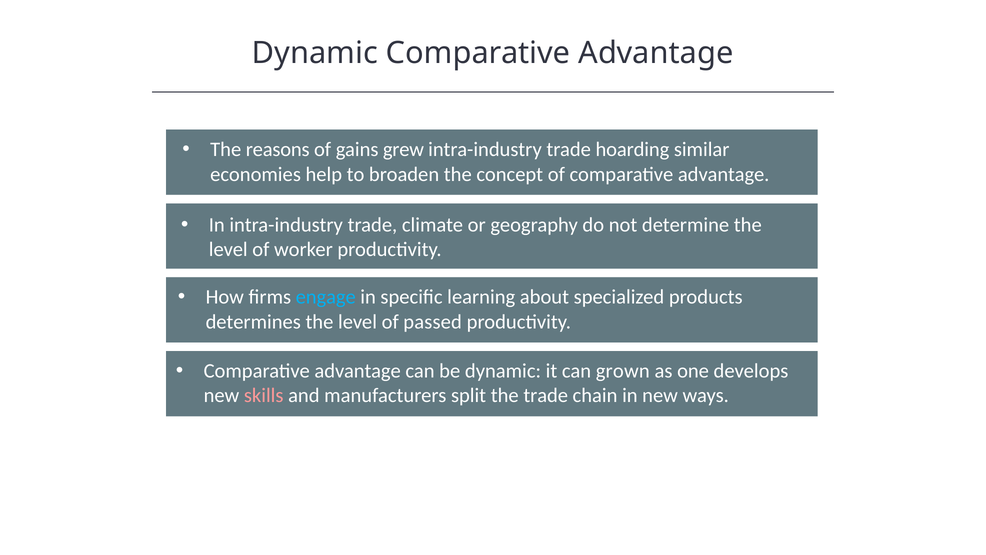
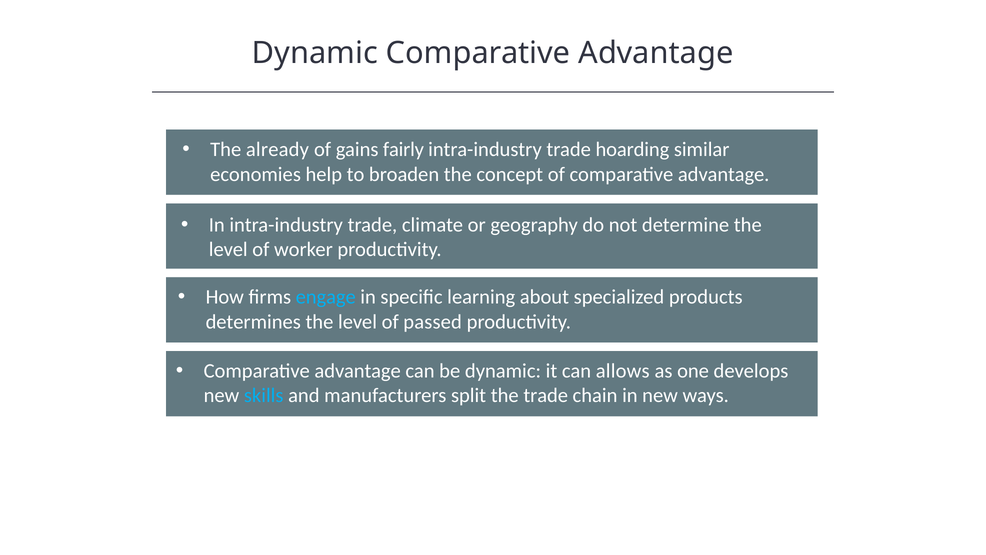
reasons: reasons -> already (277, 150)
grew: grew -> fairly (403, 150)
grown: grown -> allows (623, 371)
skills colour: pink -> light blue (264, 395)
